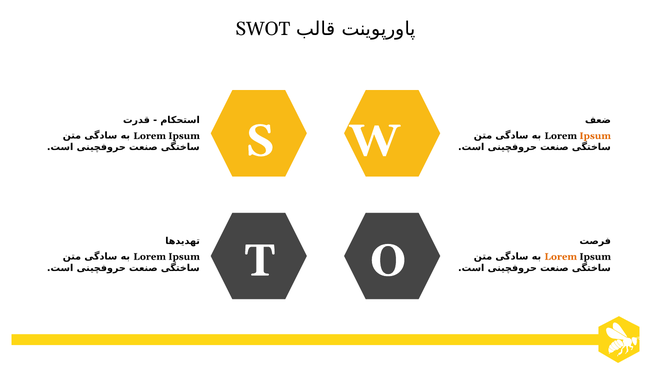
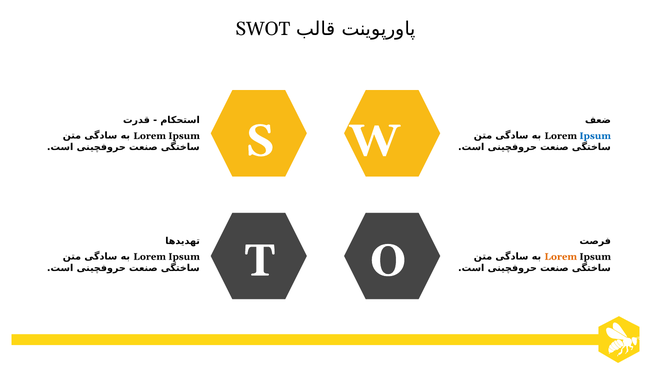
Ipsum colour: orange -> blue (595, 136)
